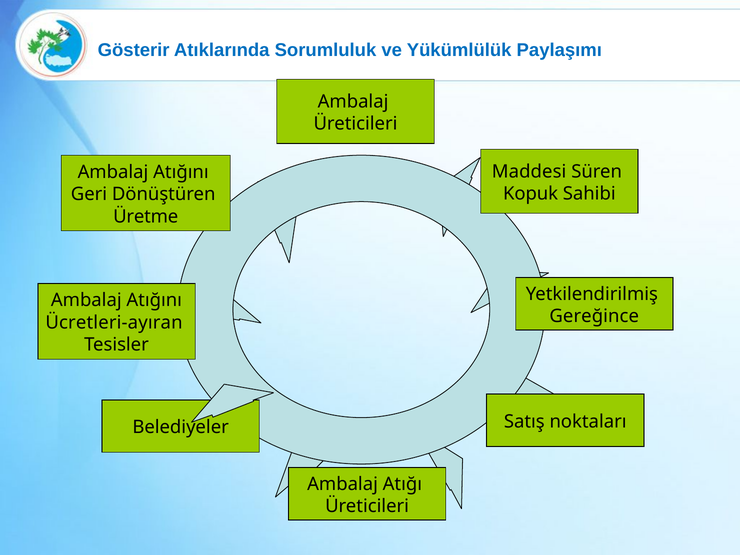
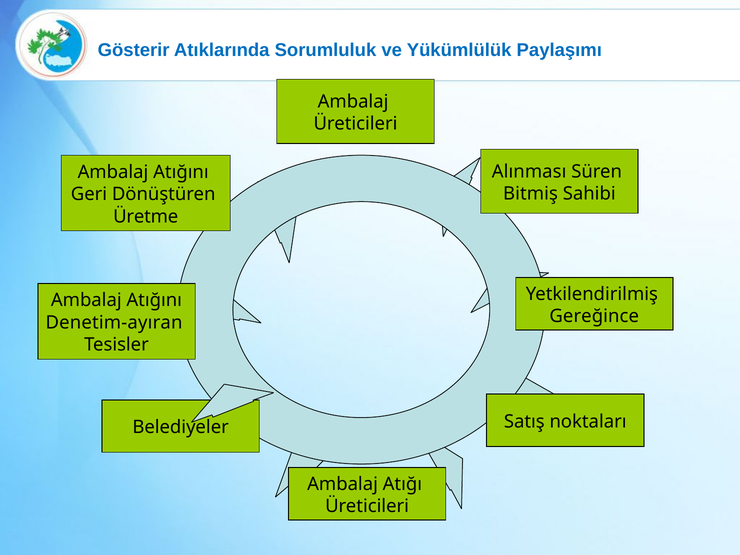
Maddesi: Maddesi -> Alınması (529, 171)
Kopuk: Kopuk -> Bitmiş (530, 194)
Ücretleri-ayıran: Ücretleri-ayıran -> Denetim-ayıran (114, 323)
